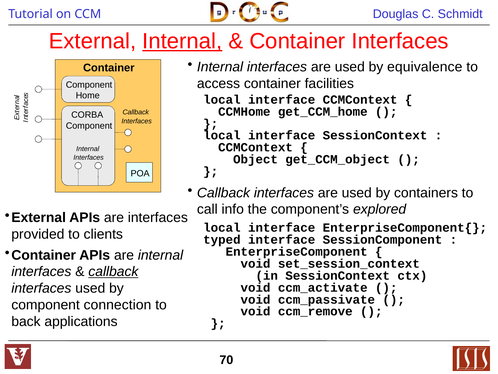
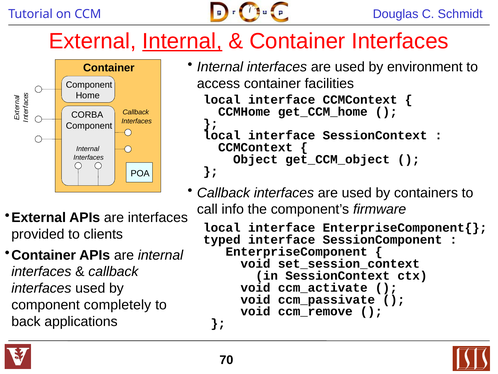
equivalence: equivalence -> environment (425, 67)
explored: explored -> firmware (380, 209)
callback underline: present -> none (113, 271)
connection: connection -> completely (117, 305)
